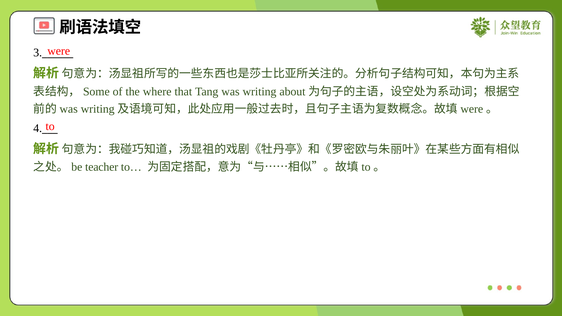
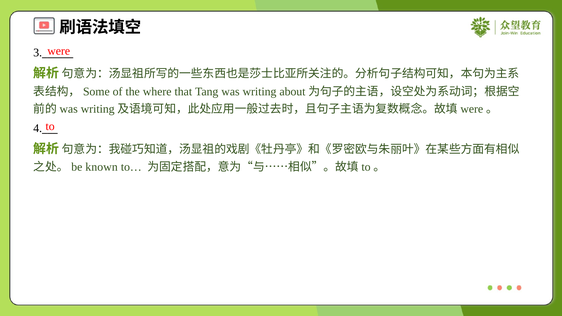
teacher: teacher -> known (102, 167)
